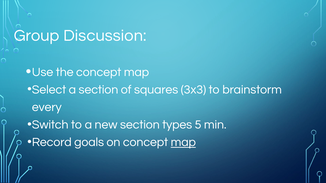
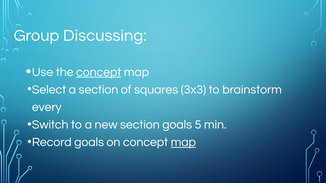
Discussion: Discussion -> Discussing (105, 35)
concept underline: none -> present (99, 72)
section types: types -> goals (177, 125)
